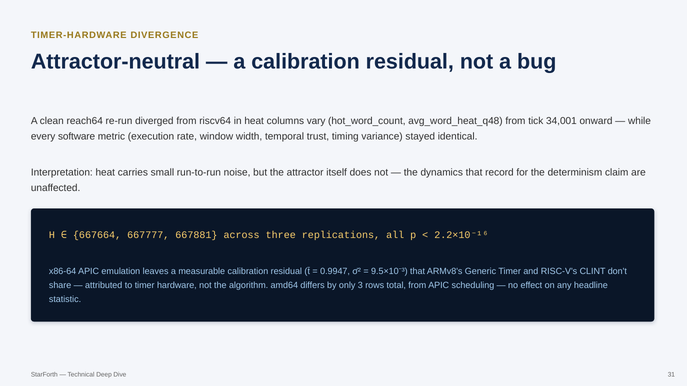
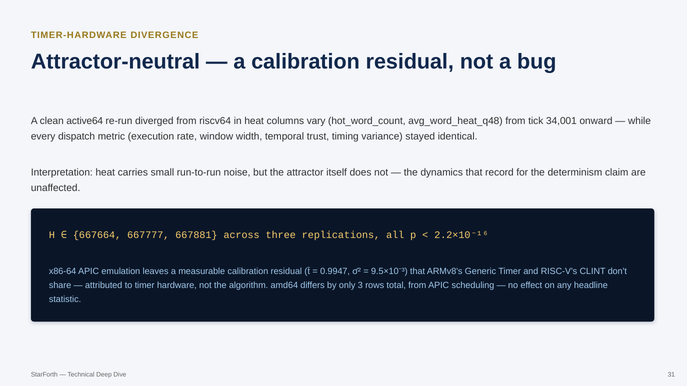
reach64: reach64 -> active64 (85, 121)
software: software -> dispatch (77, 137)
